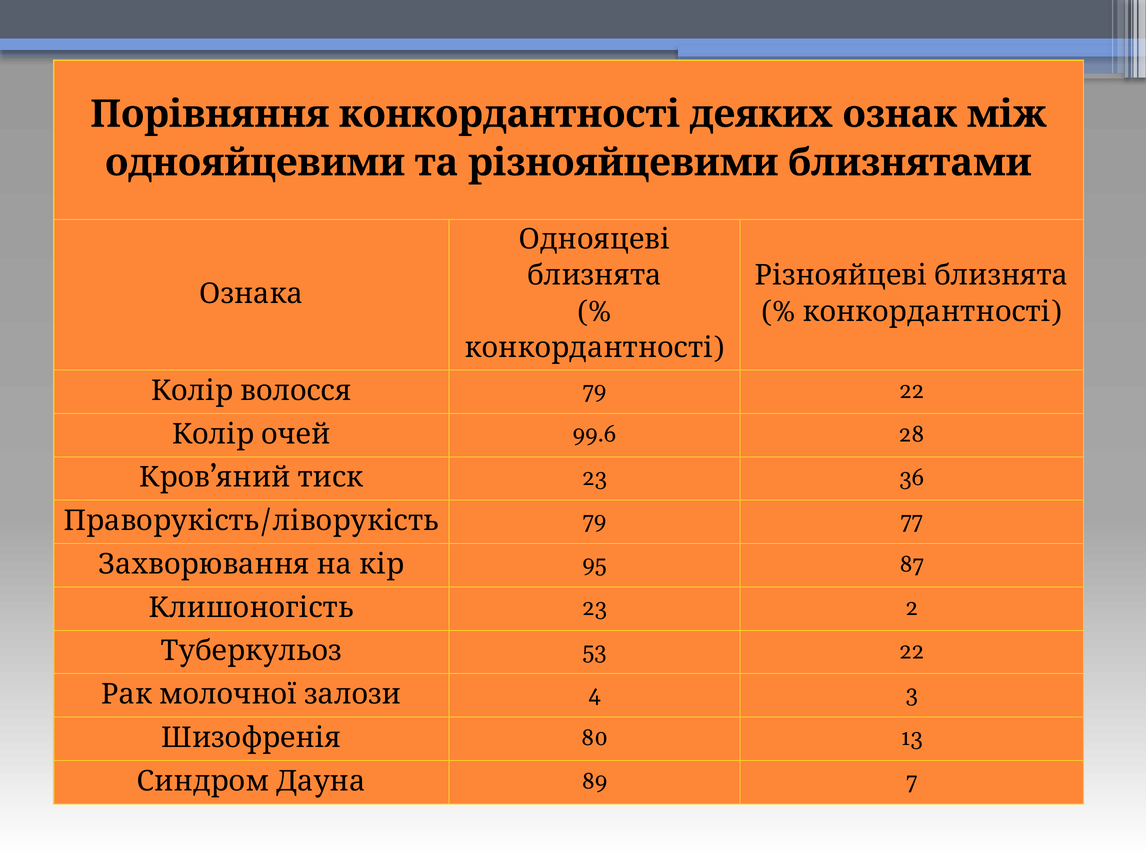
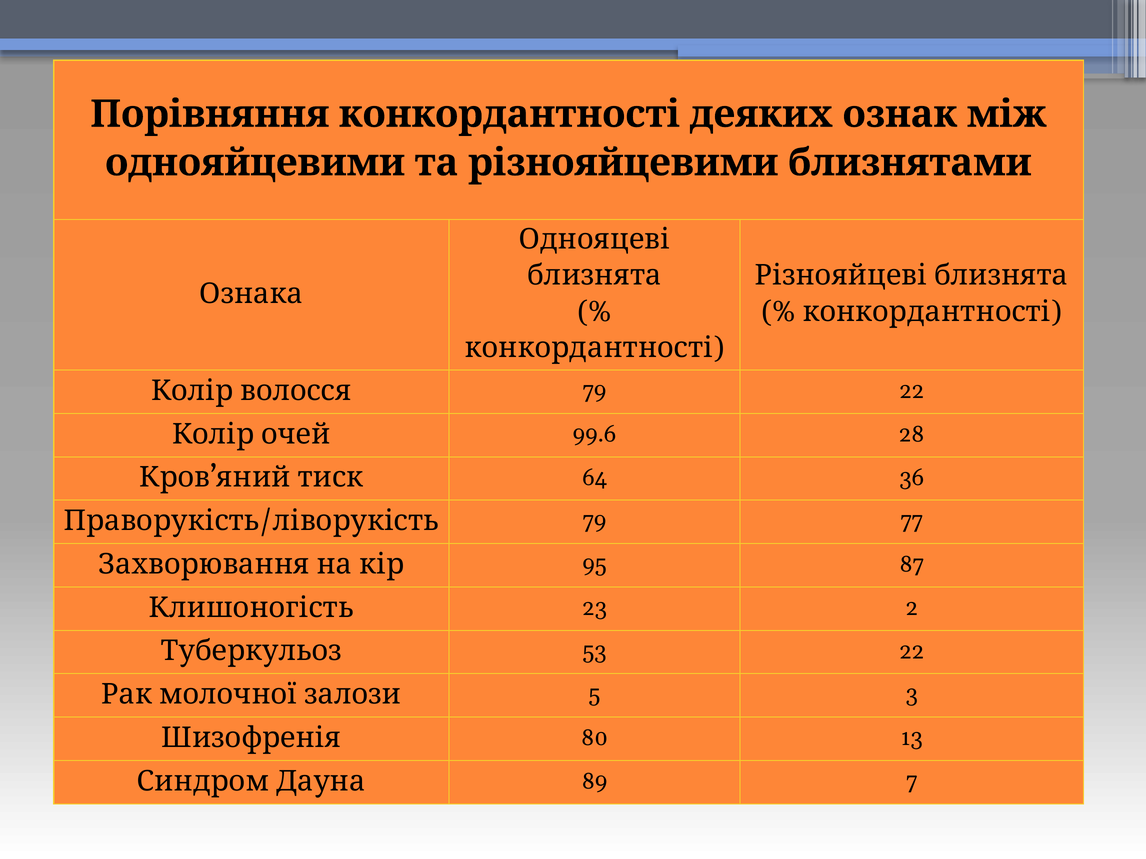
23: 23 -> 64 (595, 478)
4: 4 -> 5 (594, 695)
